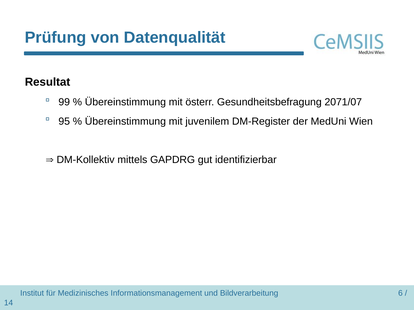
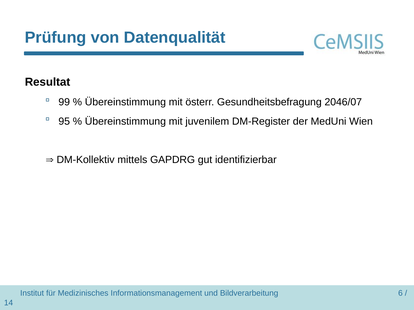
2071/07: 2071/07 -> 2046/07 (343, 102)
